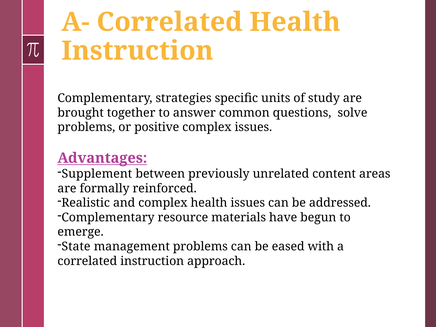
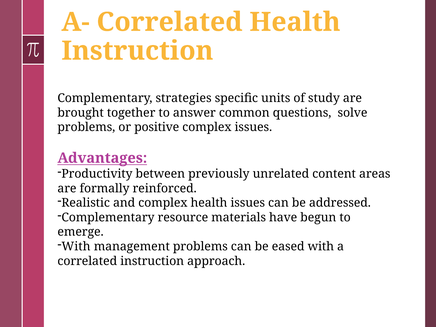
Supplement: Supplement -> Productivity (97, 174)
State: State -> With (76, 247)
